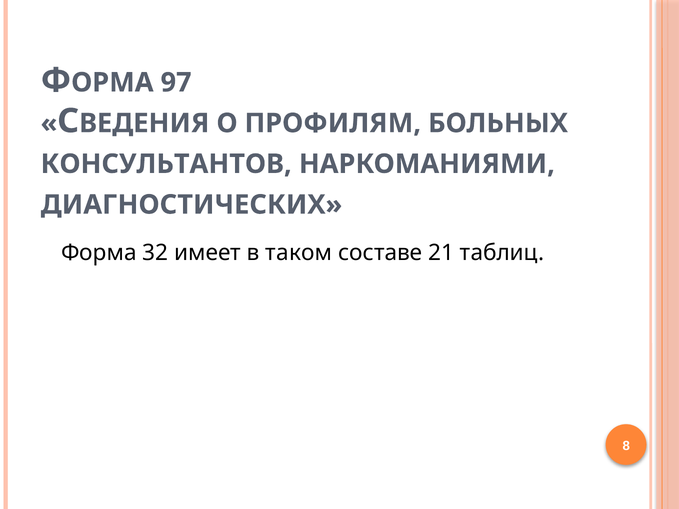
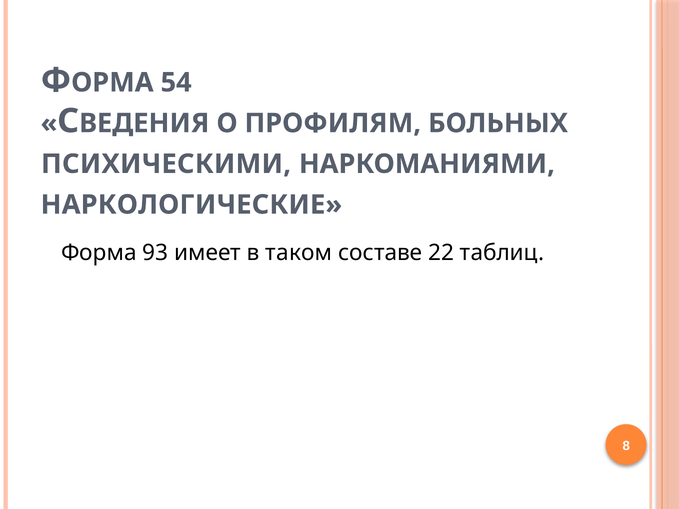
97: 97 -> 54 (176, 83)
КОНСУЛЬТАНТОВ: КОНСУЛЬТАНТОВ -> ПСИХИЧЕСКИМИ (166, 164)
ДИАГНОСТИЧЕСКИХ: ДИАГНОСТИЧЕСКИХ -> НАРКОЛОГИЧЕСКИЕ (191, 205)
32: 32 -> 93 (155, 253)
21: 21 -> 22 (441, 253)
